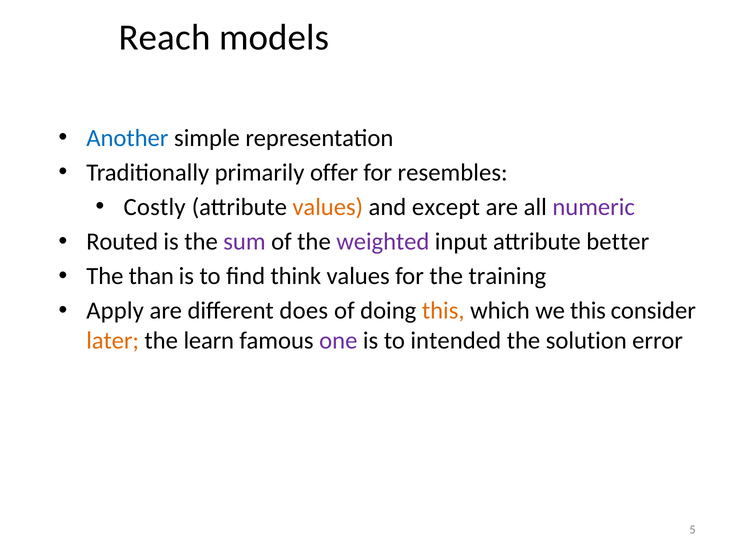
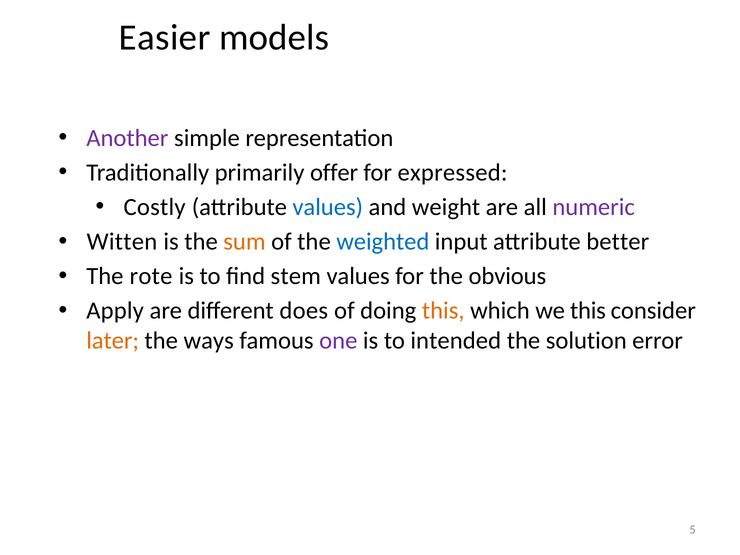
Reach: Reach -> Easier (165, 38)
Another colour: blue -> purple (127, 138)
resembles: resembles -> expressed (453, 173)
values colour: orange -> blue (328, 207)
except: except -> weight (446, 207)
Routed: Routed -> Witten (122, 242)
sum colour: purple -> orange (244, 242)
weighted colour: purple -> blue (383, 242)
than: than -> rote (151, 276)
think: think -> stem (296, 276)
training: training -> obvious (507, 276)
learn: learn -> ways (209, 340)
